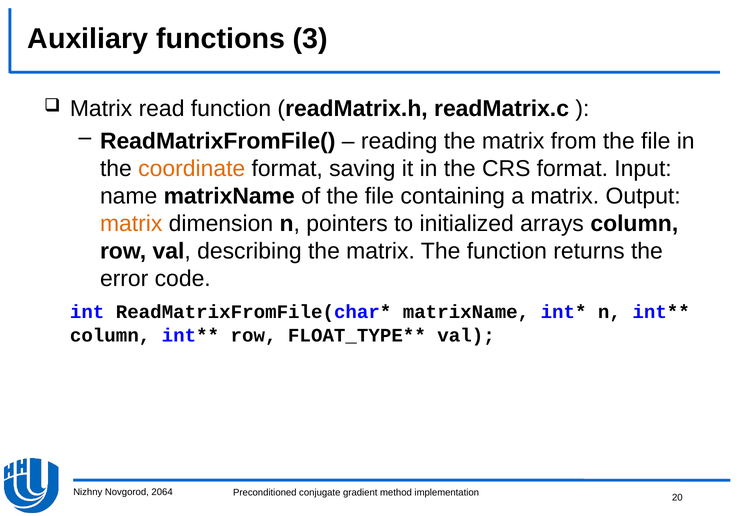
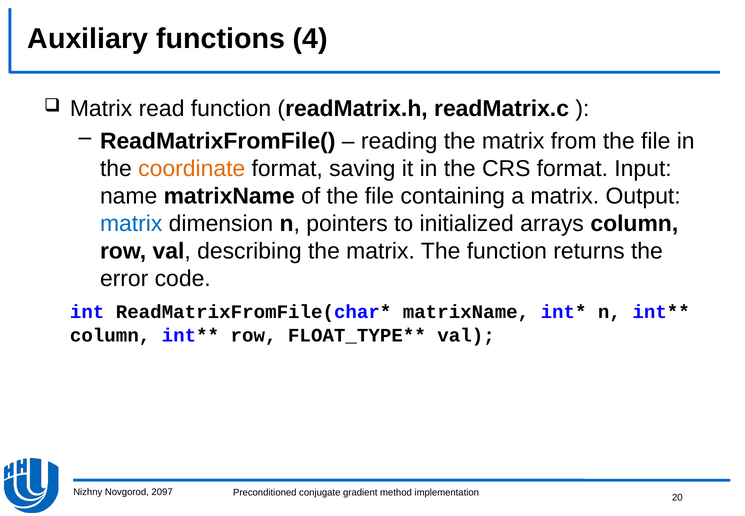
3: 3 -> 4 (310, 39)
matrix colour: orange -> blue (131, 223)
2064: 2064 -> 2097 (162, 492)
